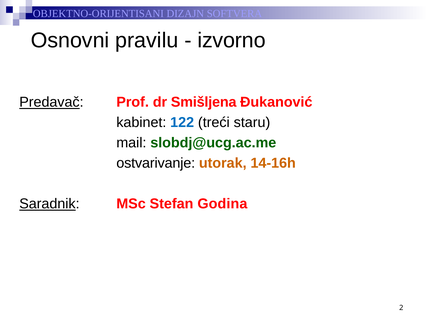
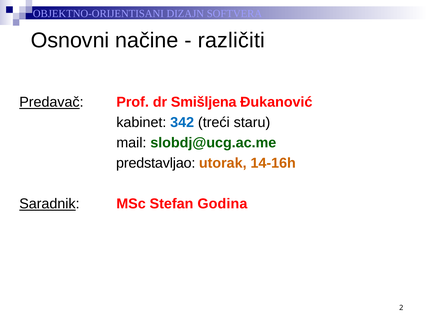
pravilu: pravilu -> načine (147, 40)
izvorno: izvorno -> različiti (231, 40)
122: 122 -> 342 (182, 122)
ostvarivanje: ostvarivanje -> predstavljao (156, 163)
